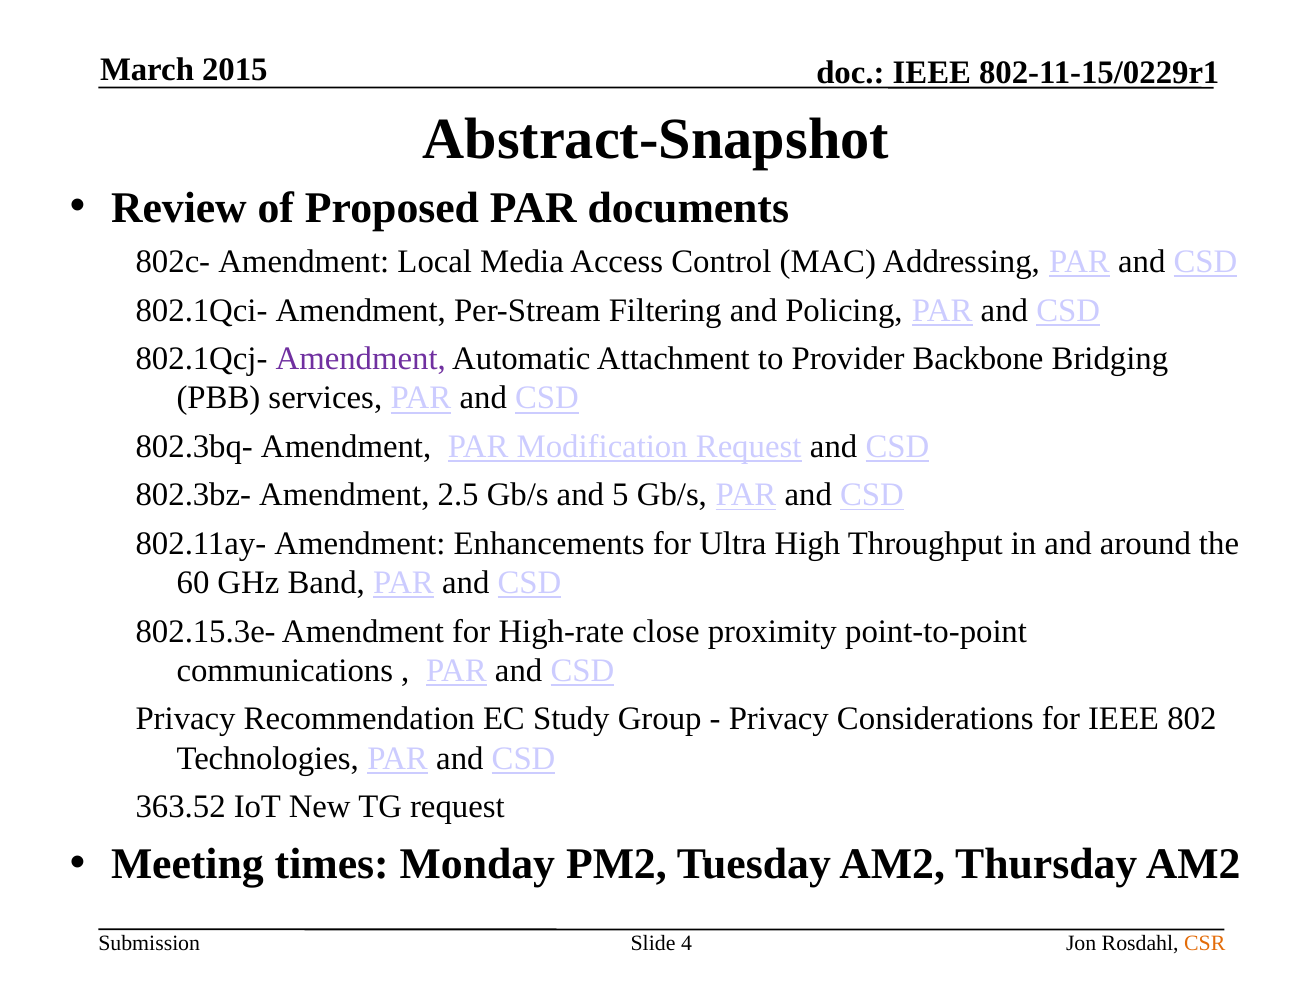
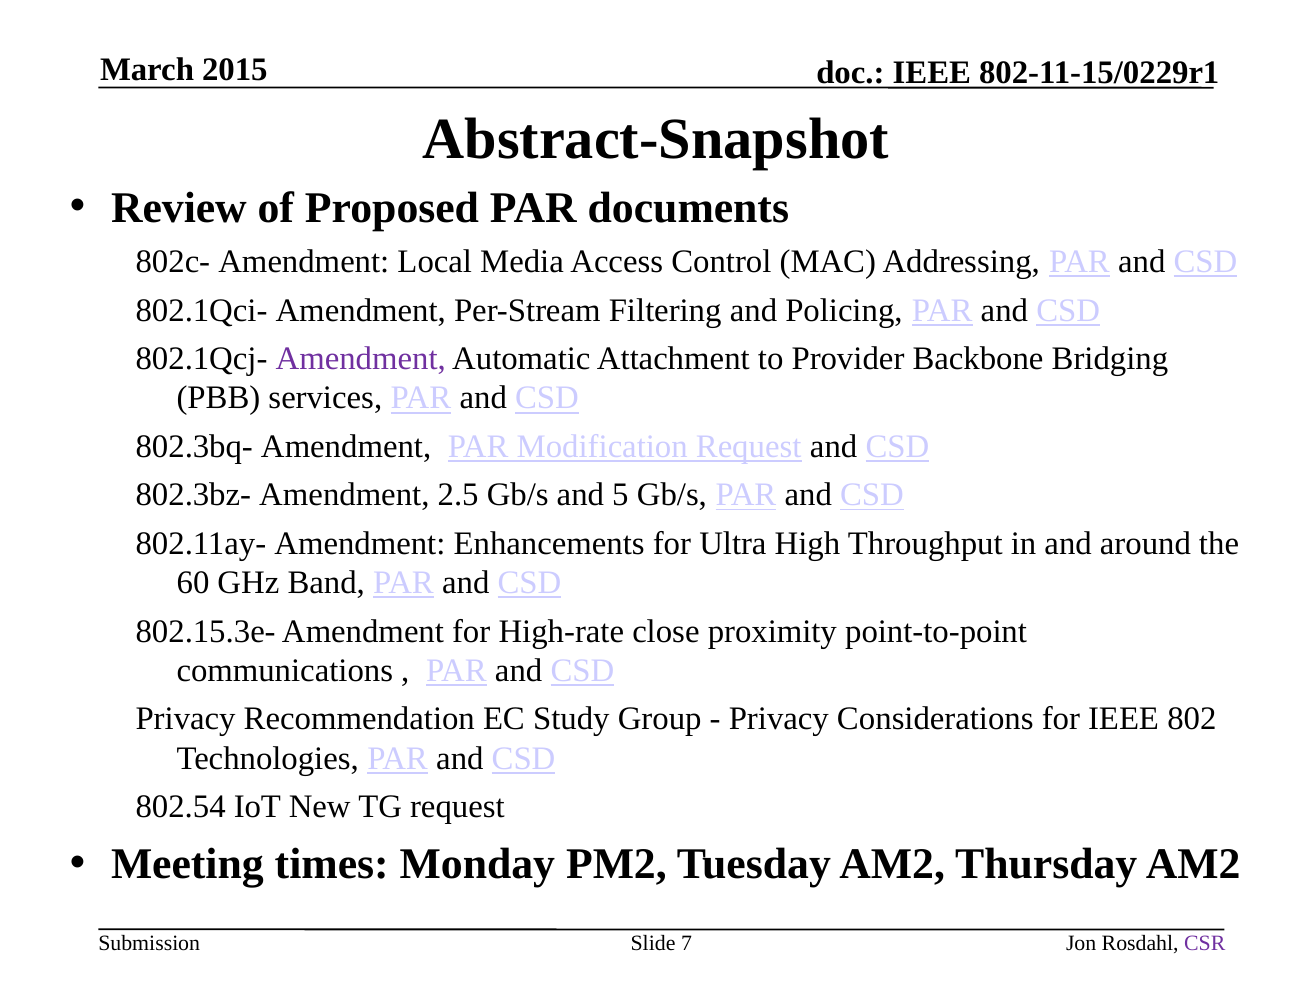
363.52: 363.52 -> 802.54 (181, 807)
4: 4 -> 7 (686, 944)
CSR colour: orange -> purple (1205, 944)
